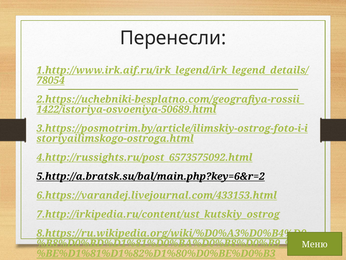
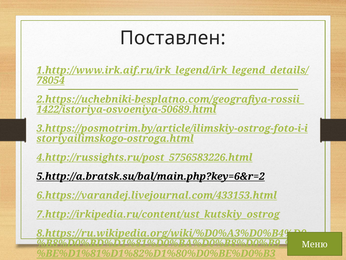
Перенесли: Перенесли -> Поставлен (173, 38)
4.http://russights.ru/post_6573575092.html: 4.http://russights.ru/post_6573575092.html -> 4.http://russights.ru/post_5756583226.html (144, 157)
